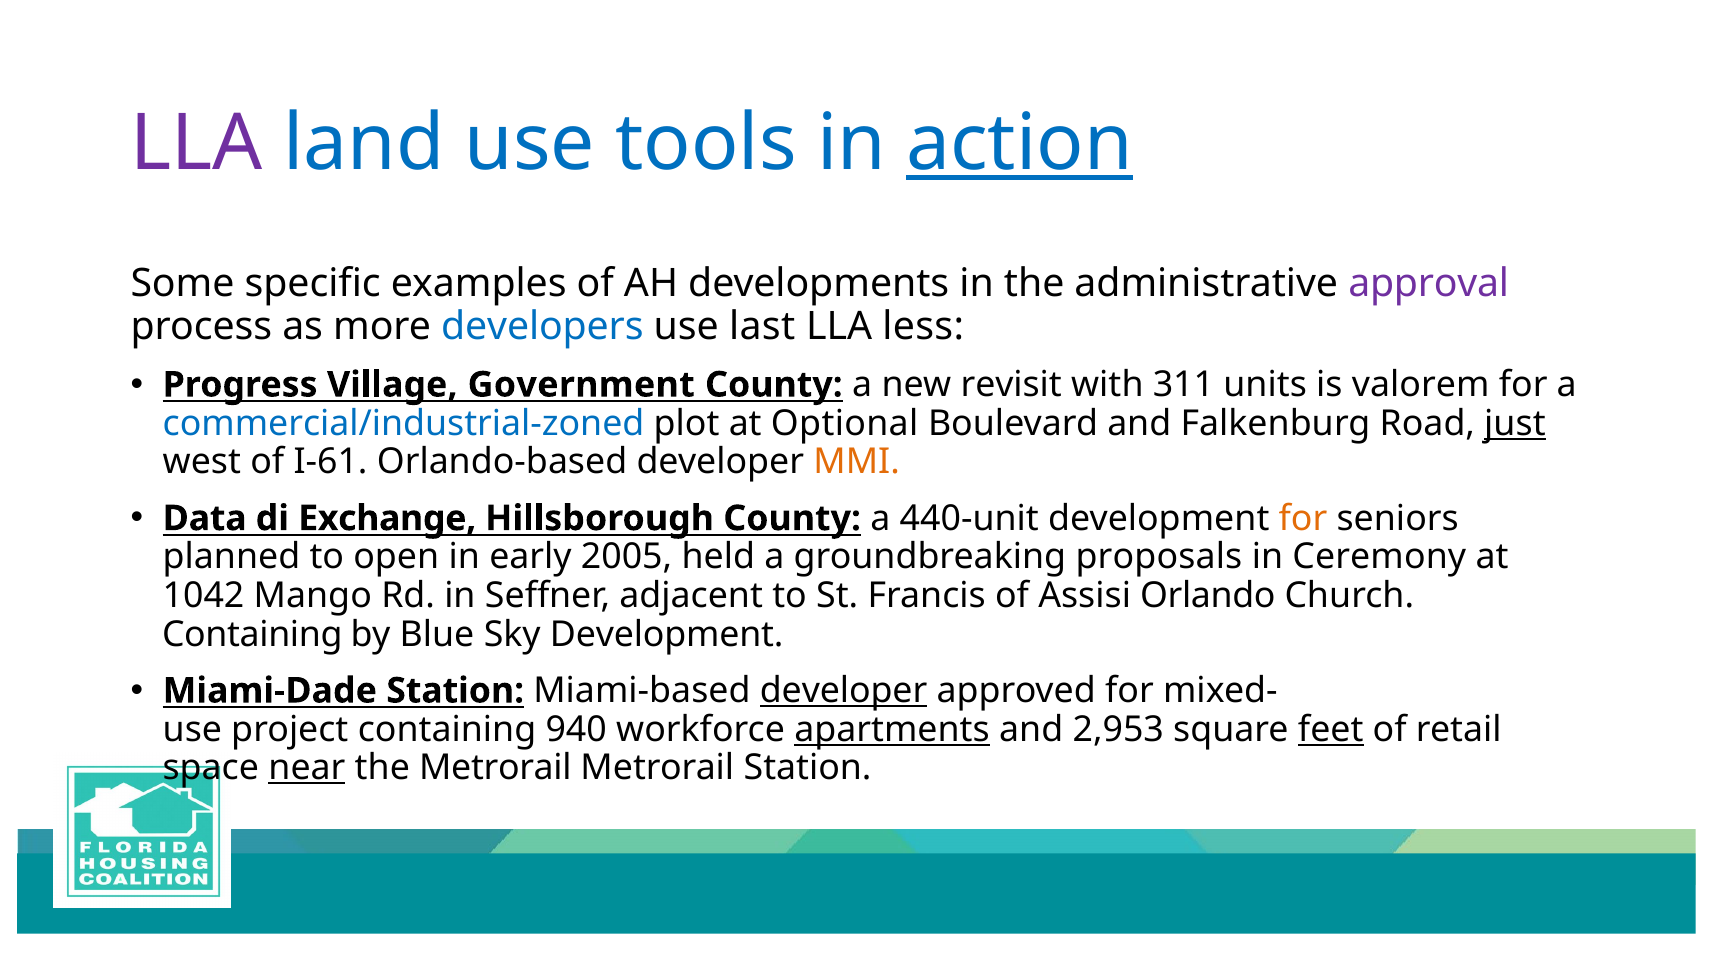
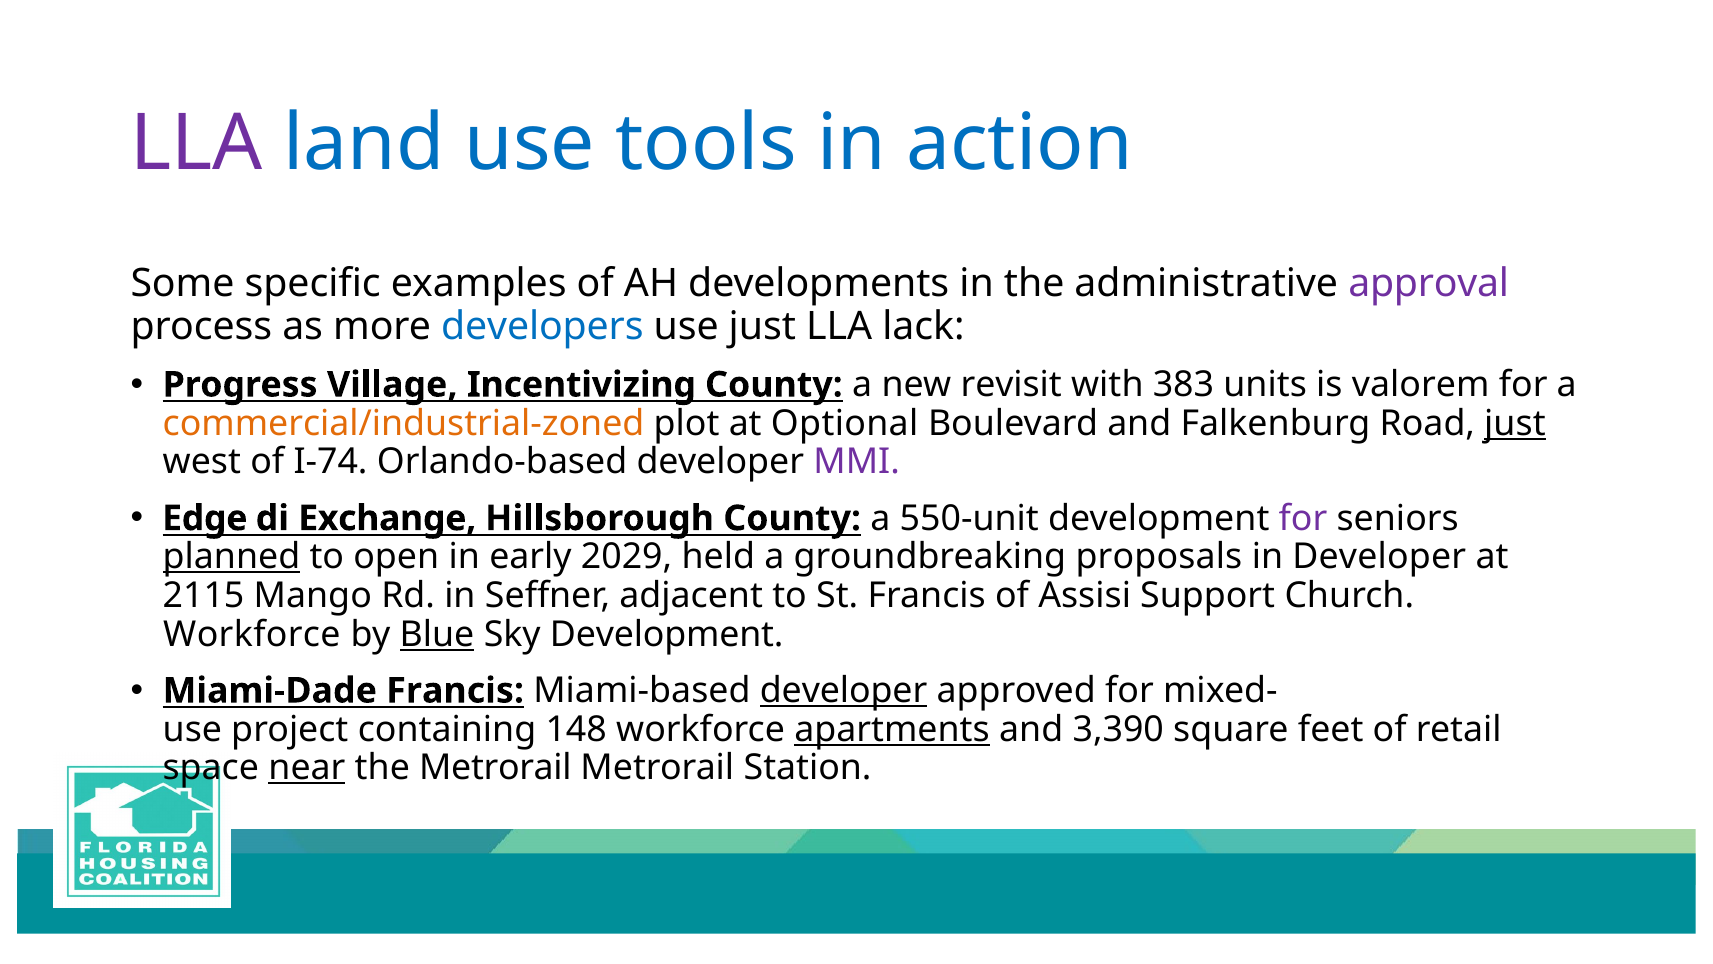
action underline: present -> none (1019, 144)
use last: last -> just (762, 326)
less: less -> lack (923, 326)
Government: Government -> Incentivizing (581, 385)
311: 311 -> 383 (1183, 385)
commercial/industrial-zoned colour: blue -> orange (404, 423)
I-61: I-61 -> I-74 (331, 462)
MMI colour: orange -> purple (857, 462)
Data: Data -> Edge (205, 518)
440-unit: 440-unit -> 550-unit (969, 518)
for colour: orange -> purple (1303, 518)
planned underline: none -> present (232, 557)
2005: 2005 -> 2029 (627, 557)
in Ceremony: Ceremony -> Developer (1379, 557)
1042: 1042 -> 2115 (204, 595)
Orlando: Orlando -> Support (1208, 595)
Containing: Containing -> Workforce (252, 634)
Blue underline: none -> present (437, 634)
Miami-Dade Station: Station -> Francis (455, 690)
940: 940 -> 148 (576, 729)
2,953: 2,953 -> 3,390 (1118, 729)
feet underline: present -> none (1331, 729)
